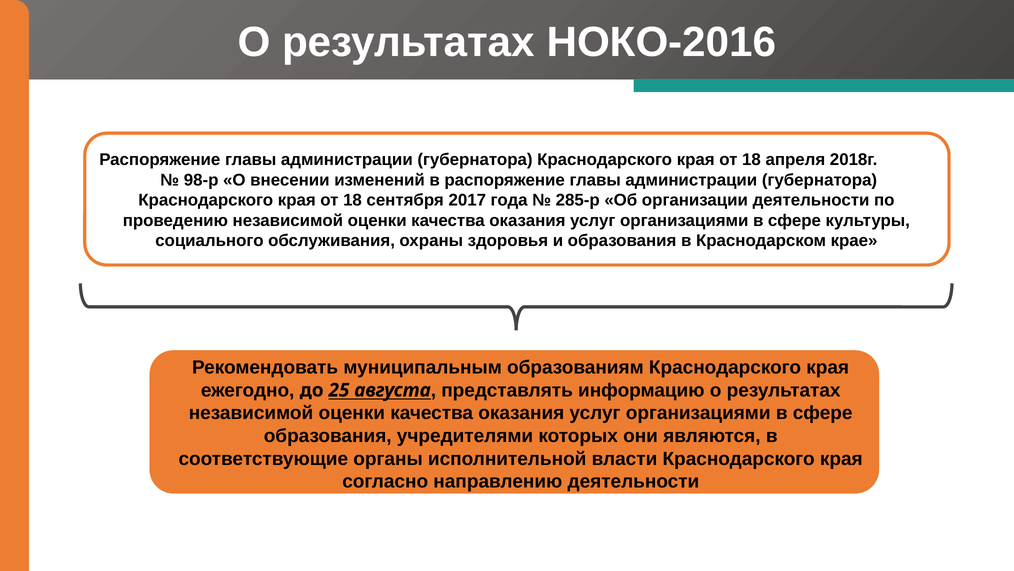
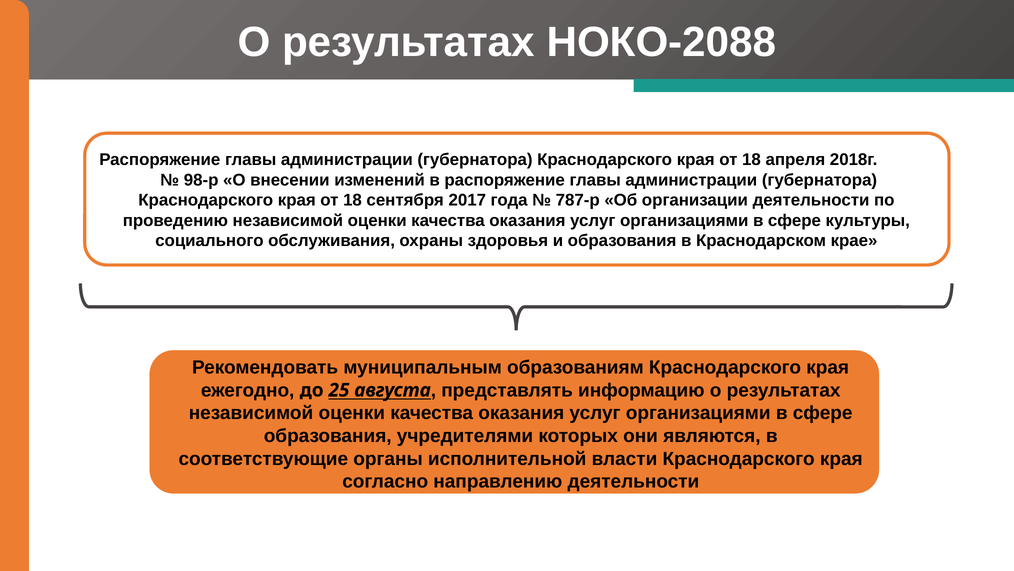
НОКО-2016: НОКО-2016 -> НОКО-2088 (661, 42)
285-р: 285-р -> 787-р (578, 200)
